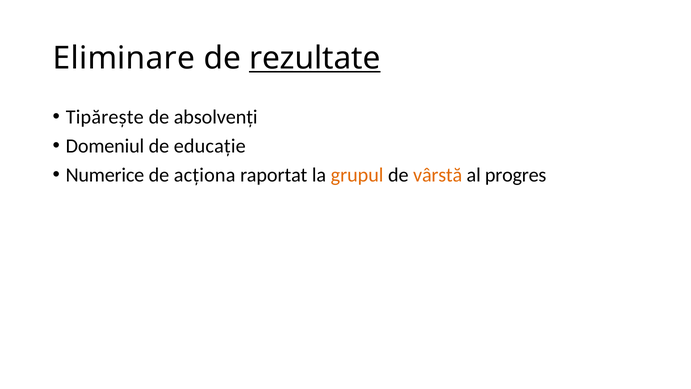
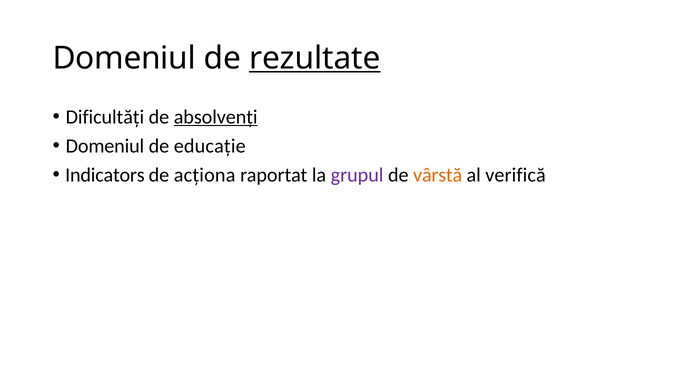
Eliminare: Eliminare -> Domeniul (124, 58)
Tipărește: Tipărește -> Dificultăți (105, 117)
absolvenți underline: none -> present (216, 117)
Numerice: Numerice -> Indicators (105, 175)
grupul colour: orange -> purple (357, 175)
progres: progres -> verifică (515, 175)
